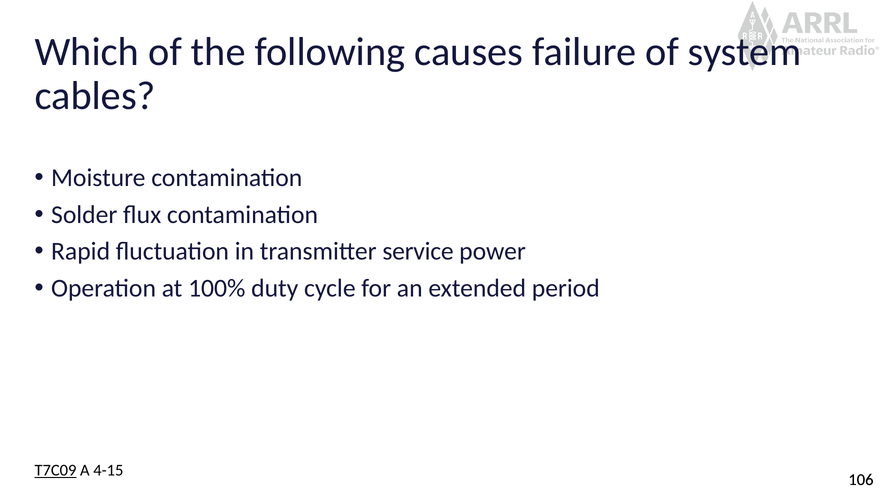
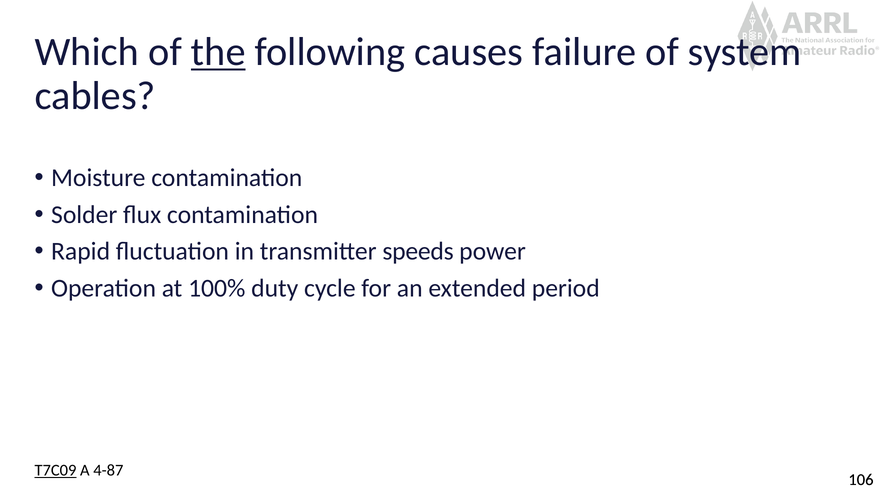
the underline: none -> present (218, 52)
service: service -> speeds (418, 251)
4-15: 4-15 -> 4-87 (108, 470)
